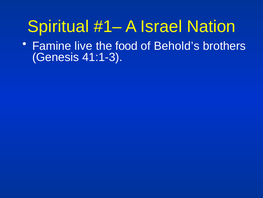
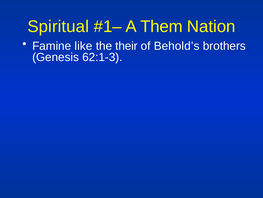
Israel: Israel -> Them (161, 26)
live: live -> like (83, 46)
food: food -> their (126, 46)
41:1-3: 41:1-3 -> 62:1-3 (102, 57)
